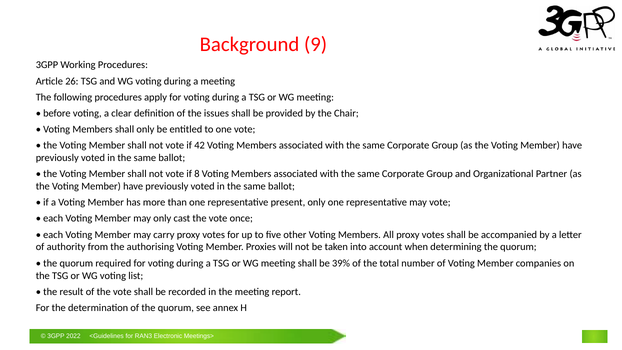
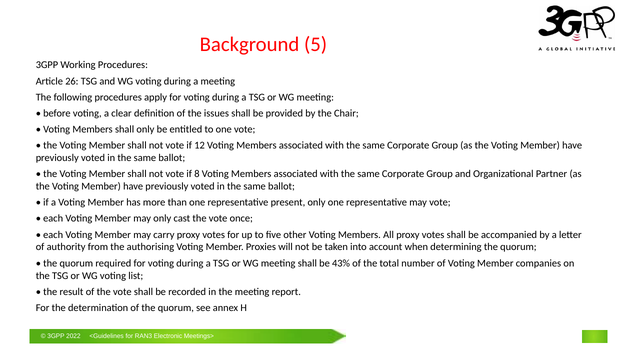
9: 9 -> 5 (316, 45)
42: 42 -> 12 (200, 145)
39%: 39% -> 43% (341, 263)
